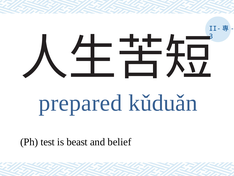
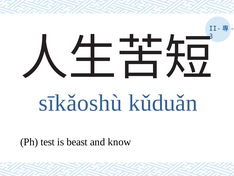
prepared: prepared -> sīkǎoshù (80, 103)
belief: belief -> know (119, 142)
